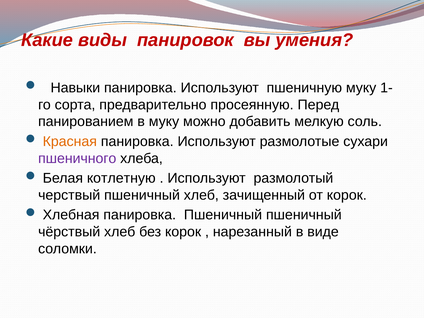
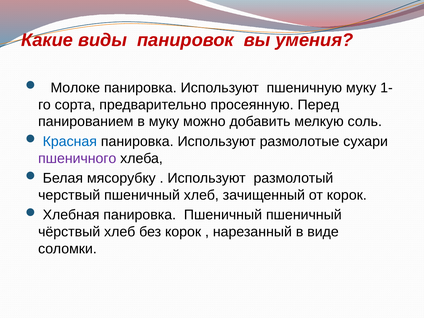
Навыки: Навыки -> Молоке (75, 88)
Красная colour: orange -> blue (70, 141)
котлетную: котлетную -> мясорубку (121, 178)
